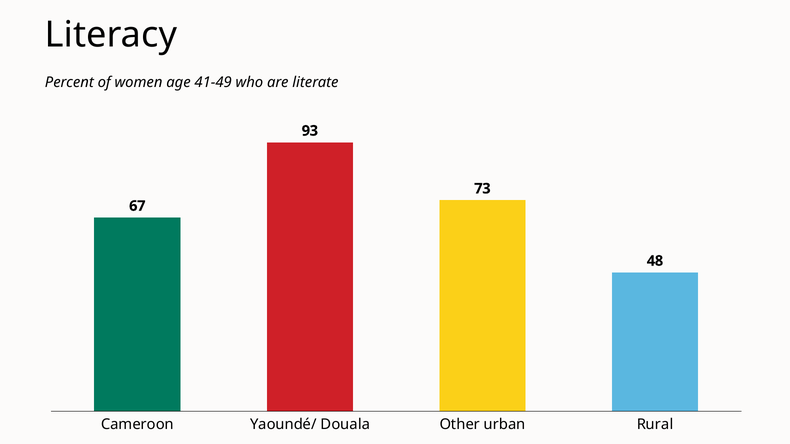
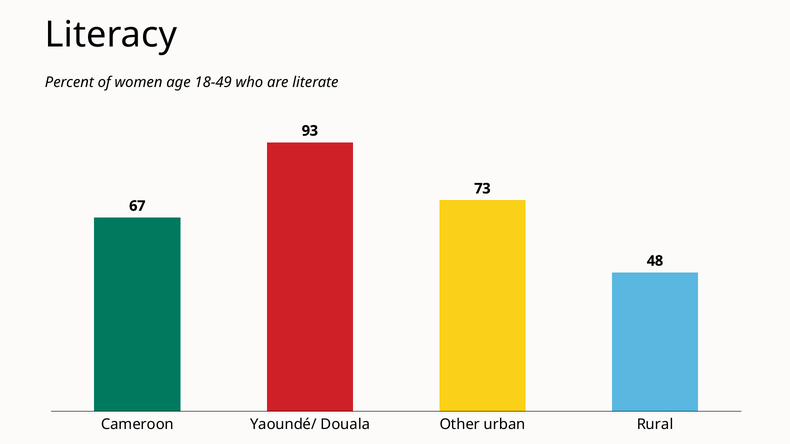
41-49: 41-49 -> 18-49 (213, 83)
